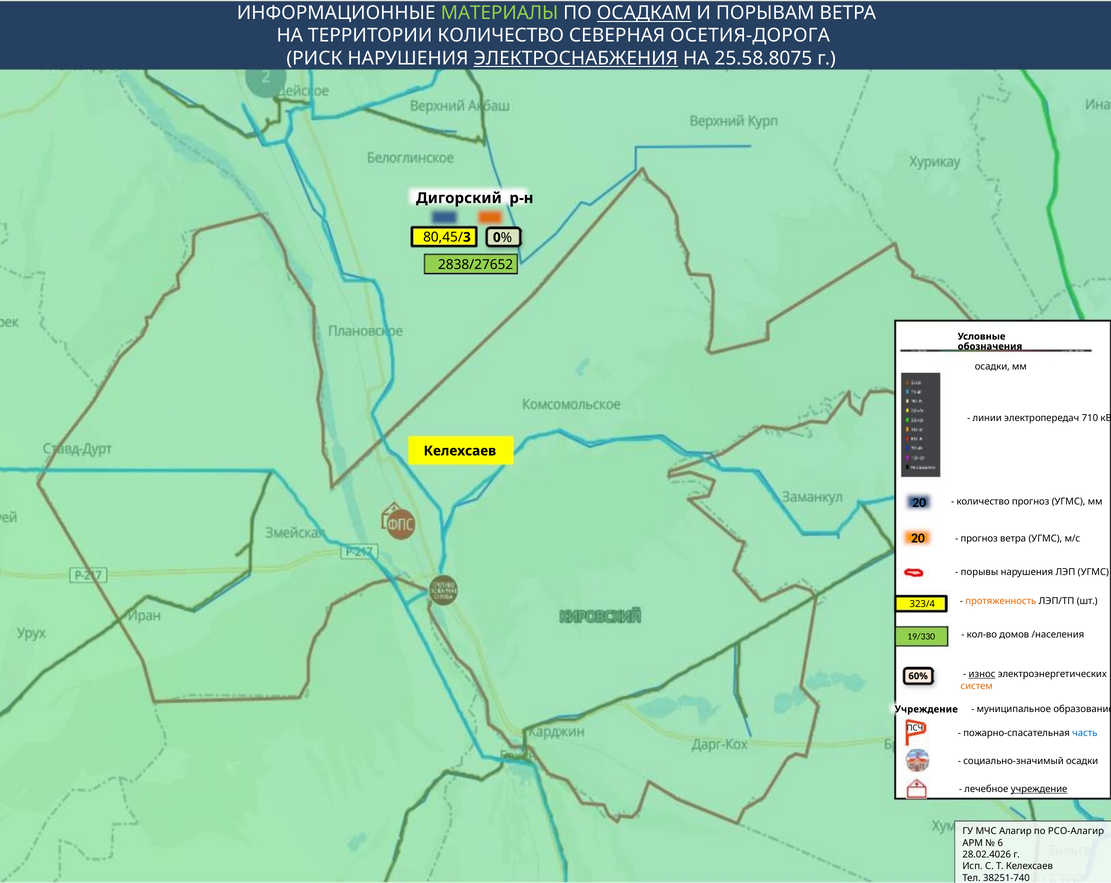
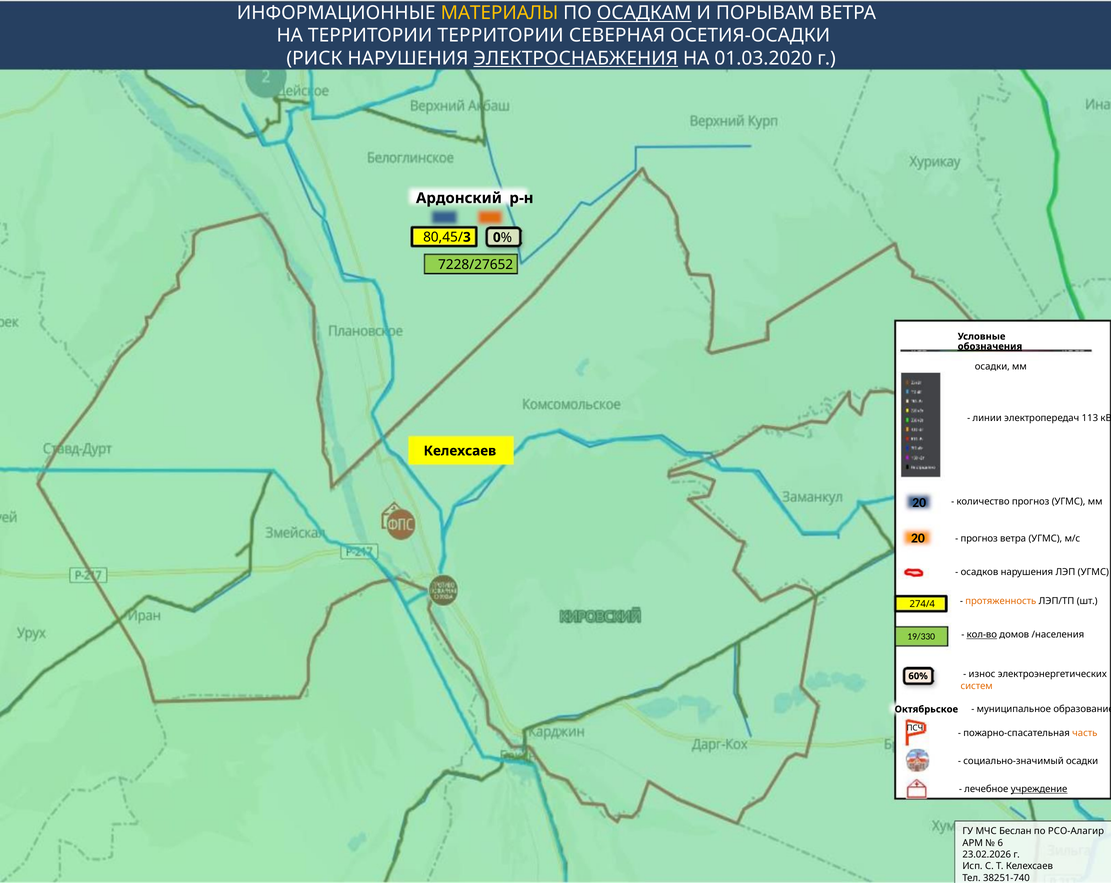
МАТЕРИАЛЫ colour: light green -> yellow (499, 13)
ТЕРРИТОРИИ КОЛИЧЕСТВО: КОЛИЧЕСТВО -> ТЕРРИТОРИИ (501, 35)
ОСЕТИЯ-ДОРОГА: ОСЕТИЯ-ДОРОГА -> ОСЕТИЯ-ОСАДКИ (750, 35)
25.58.8075: 25.58.8075 -> 01.03.2020 (763, 58)
Дигорский: Дигорский -> Ардонский (459, 198)
2838/27652: 2838/27652 -> 7228/27652 (476, 264)
обозначения underline: none -> present (990, 346)
710: 710 -> 113 (1090, 418)
порывы: порывы -> осадков (979, 572)
323/4: 323/4 -> 274/4 (922, 604)
кол-во underline: none -> present (982, 635)
износ underline: present -> none (982, 674)
Учреждение: Учреждение -> Октябрьское (926, 709)
часть colour: blue -> orange (1085, 733)
Алагир: Алагир -> Беслан (1015, 831)
28.02.4026: 28.02.4026 -> 23.02.2026 (987, 854)
